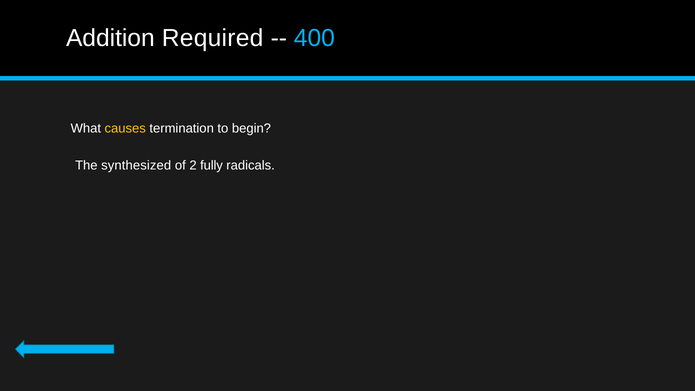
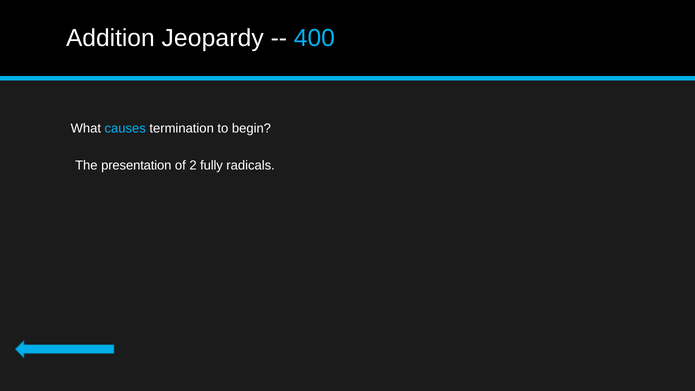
Required: Required -> Jeopardy (213, 38)
causes colour: yellow -> light blue (125, 128)
synthesized: synthesized -> presentation (136, 165)
